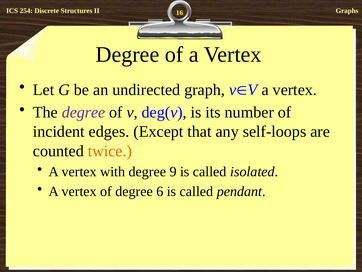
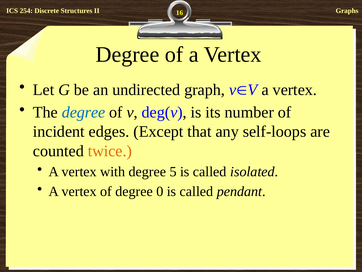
degree colour: purple -> blue (84, 112)
9: 9 -> 5 (173, 171)
6: 6 -> 0 (160, 191)
